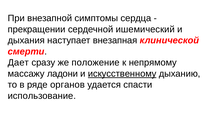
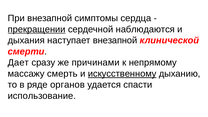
прекращении underline: none -> present (37, 29)
ишемический: ишемический -> наблюдаются (145, 29)
наступает внезапная: внезапная -> внезапной (115, 40)
положение: положение -> причинами (96, 63)
ладони: ладони -> смерть (62, 74)
